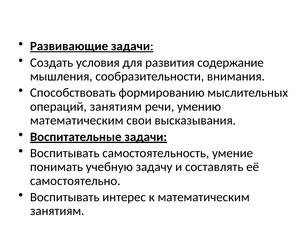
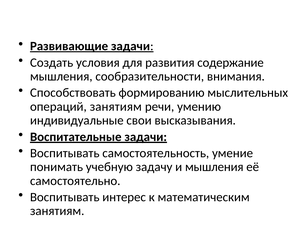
математическим: математическим -> индивидуальные (77, 120)
и составлять: составлять -> мышления (214, 167)
